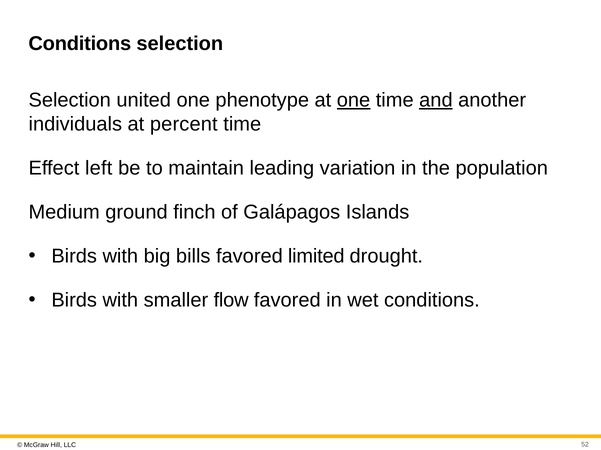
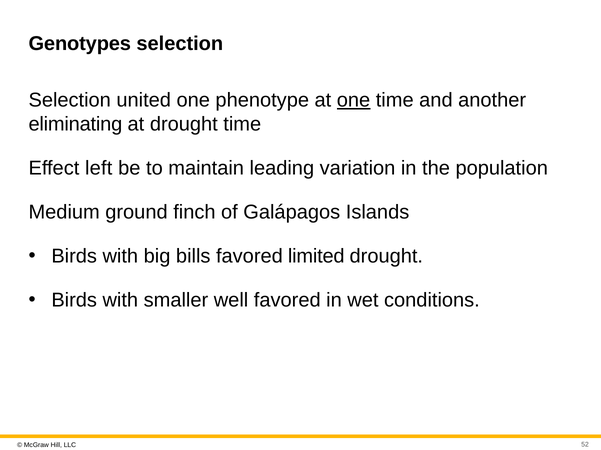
Conditions: Conditions -> Genotypes (80, 44)
and underline: present -> none (436, 100)
individuals: individuals -> eliminating (75, 124)
at percent: percent -> drought (184, 124)
flow: flow -> well (231, 301)
